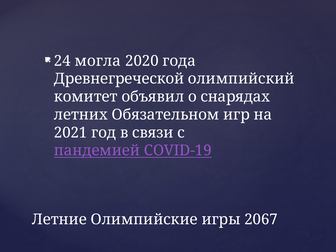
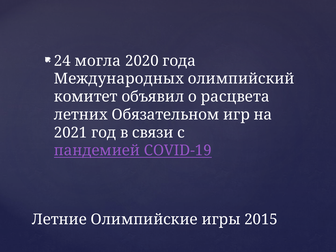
Древнегреческой: Древнегреческой -> Международных (119, 79)
снарядах: снарядах -> расцвета (235, 97)
2067: 2067 -> 2015 (261, 220)
